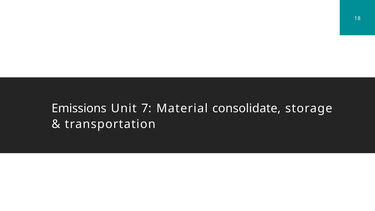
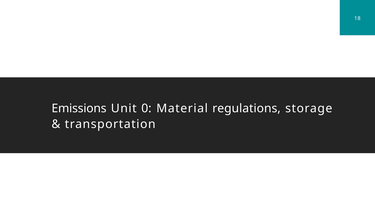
7: 7 -> 0 (146, 108)
consolidate: consolidate -> regulations (246, 108)
